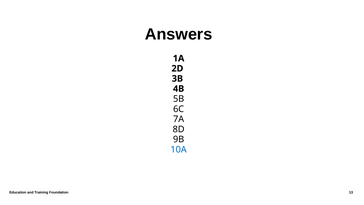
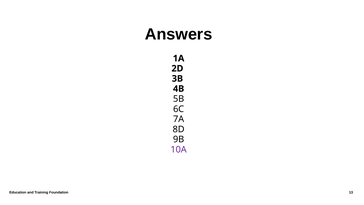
10A colour: blue -> purple (179, 149)
